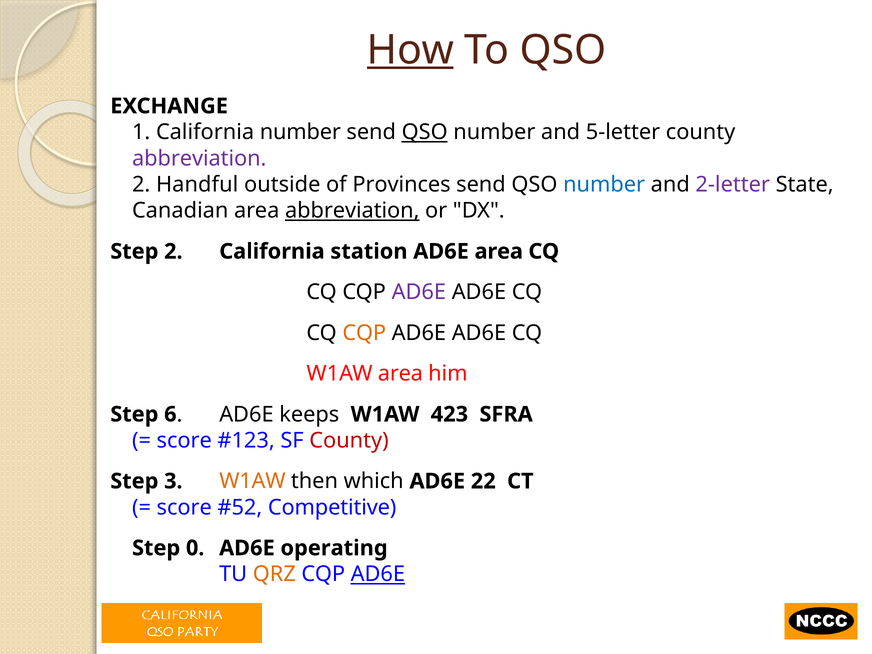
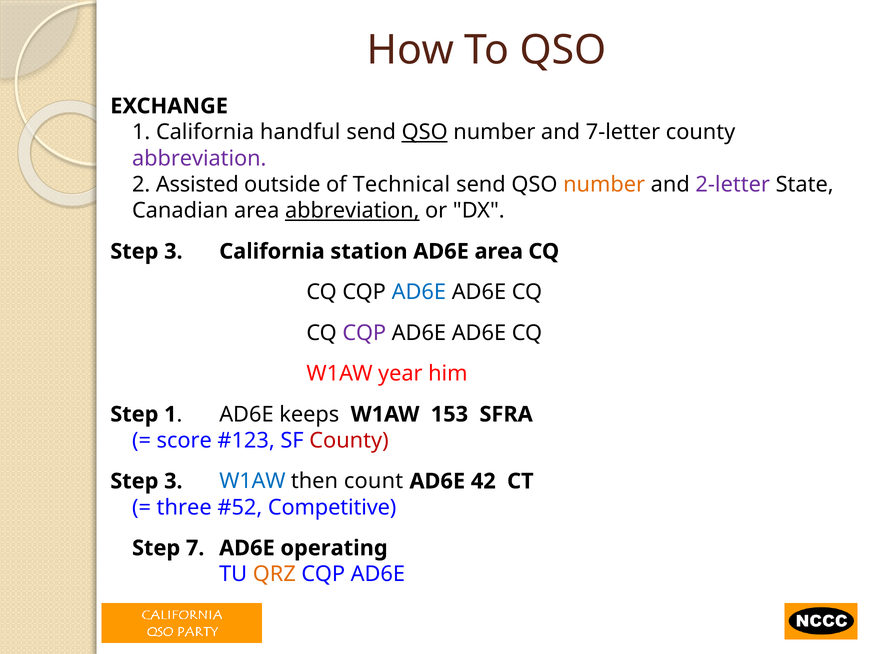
How underline: present -> none (410, 50)
California number: number -> handful (300, 132)
5-letter: 5-letter -> 7-letter (623, 132)
Handful: Handful -> Assisted (197, 185)
Provinces: Provinces -> Technical (401, 185)
number colour: blue -> orange (604, 185)
2: 2 -> 3 (173, 251)
AD6E colour: purple -> blue (419, 292)
CQP colour: orange -> purple (364, 333)
W1AW area: area -> year (400, 374)
Step 6: 6 -> 1 (170, 414)
423: 423 -> 153 (449, 414)
W1AW colour: orange -> blue (252, 481)
which: which -> count (374, 481)
22: 22 -> 42 (483, 481)
score: score -> three (184, 507)
0: 0 -> 7 (195, 548)
AD6E underline: present -> none (378, 574)
